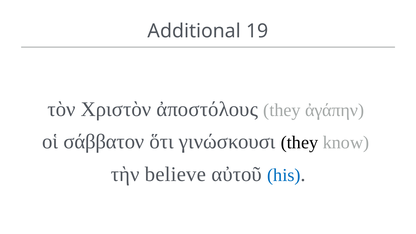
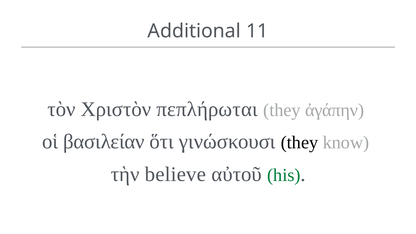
19: 19 -> 11 (257, 31)
ἀποστόλους: ἀποστόλους -> πεπλήρωται (207, 109)
σάββατον: σάββατον -> βασιλείαν (104, 142)
his colour: blue -> green (284, 175)
